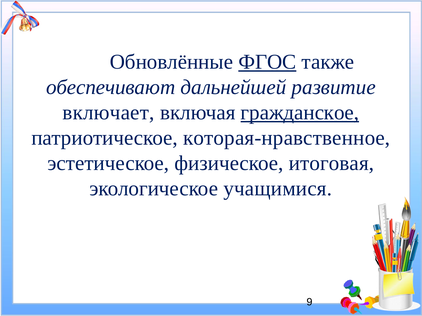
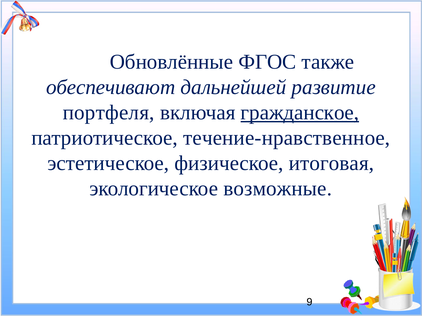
ФГОС underline: present -> none (267, 62)
включает: включает -> портфеля (109, 113)
которая-нравственное: которая-нравственное -> течение-нравственное (287, 138)
учащимися: учащимися -> возможные (278, 189)
